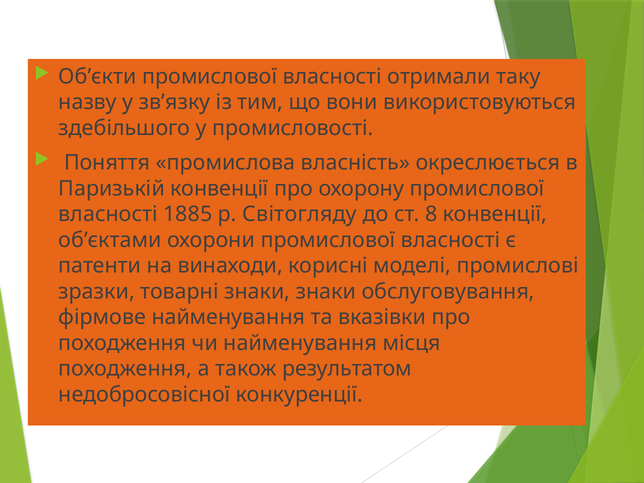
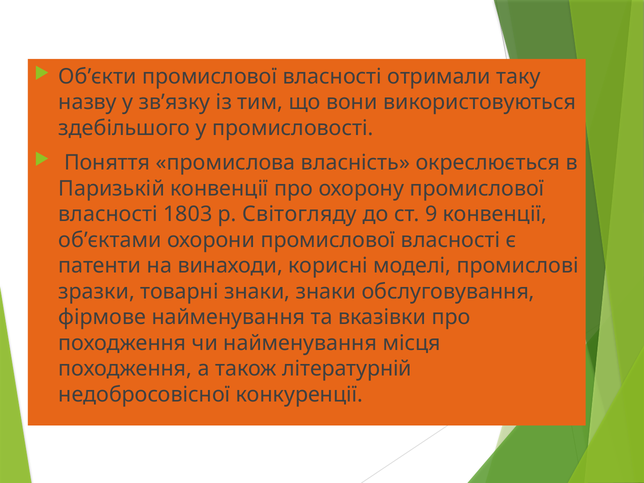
1885: 1885 -> 1803 (188, 214)
8: 8 -> 9 (431, 214)
результатом: результатом -> літературній (347, 369)
